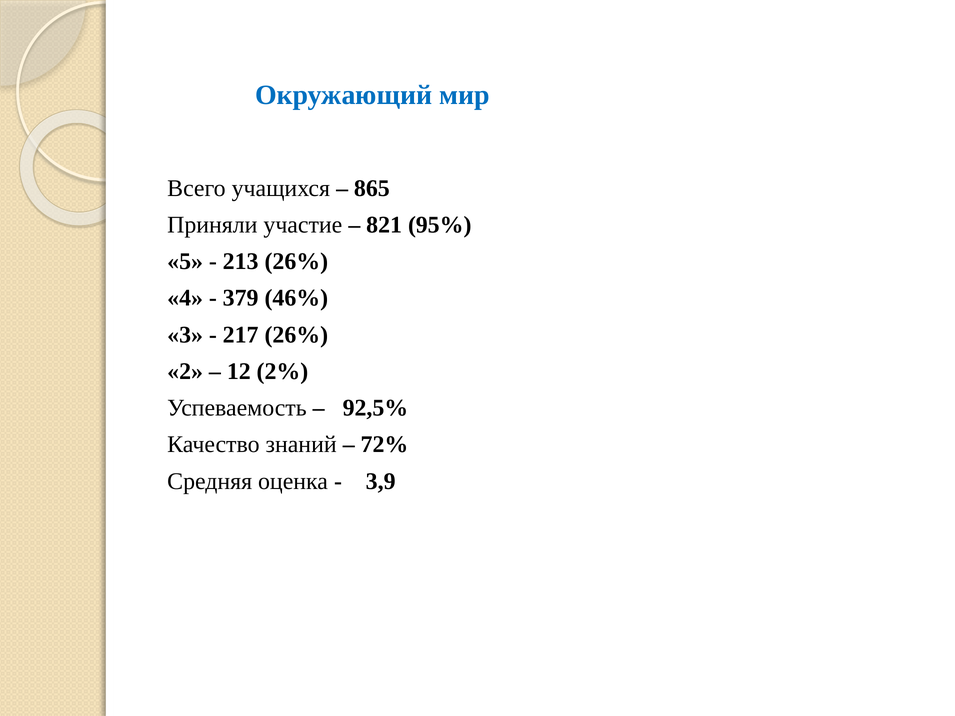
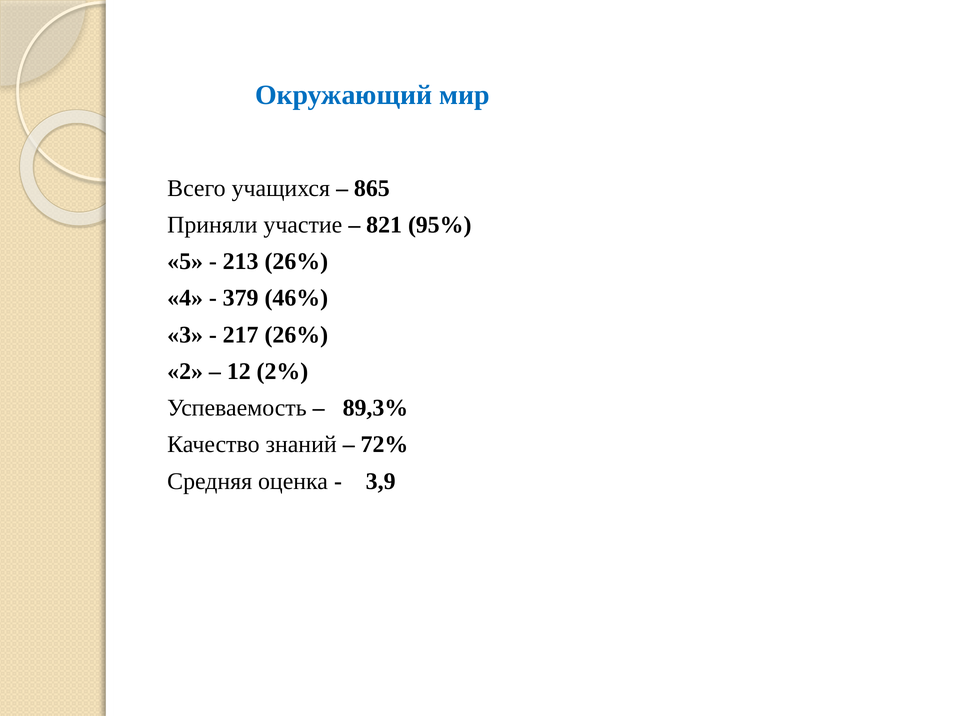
92,5%: 92,5% -> 89,3% (375, 408)
